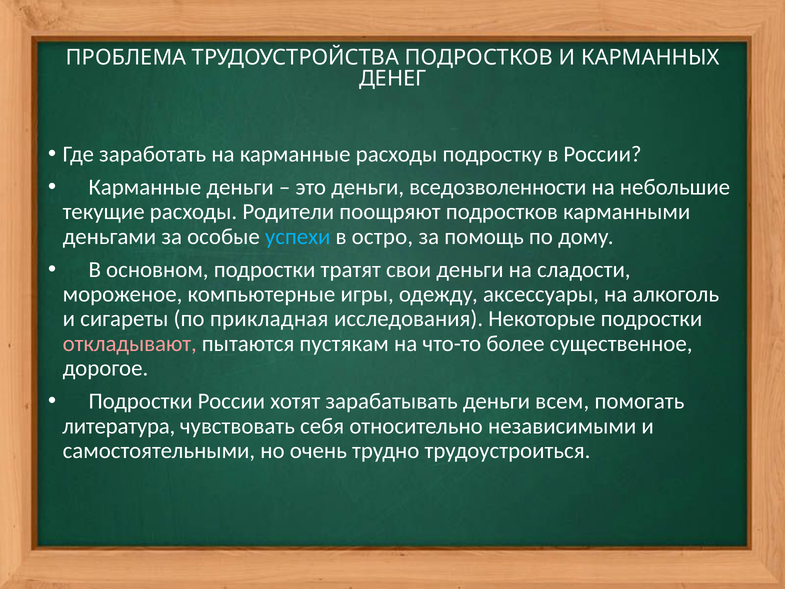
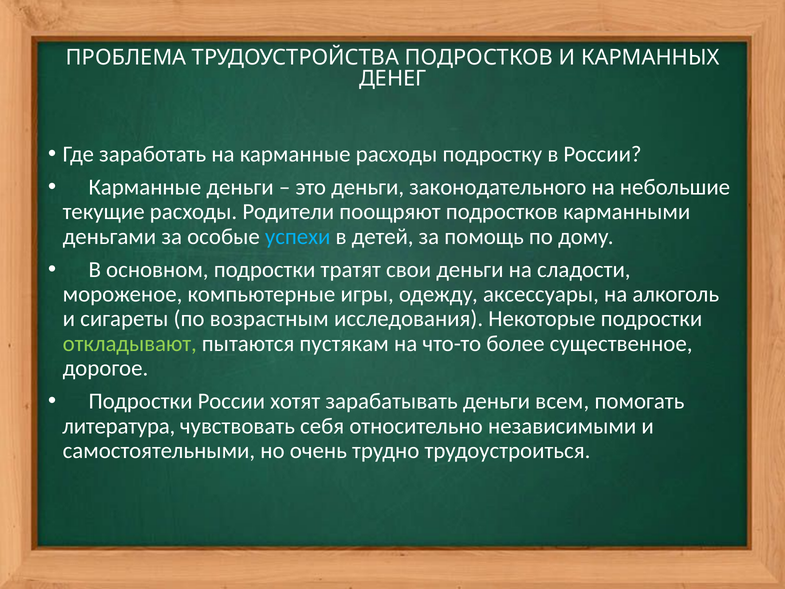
вседозволенности: вседозволенности -> законодательного (498, 187)
остро: остро -> детей (383, 236)
прикладная: прикладная -> возрастным (269, 319)
откладывают colour: pink -> light green (130, 343)
